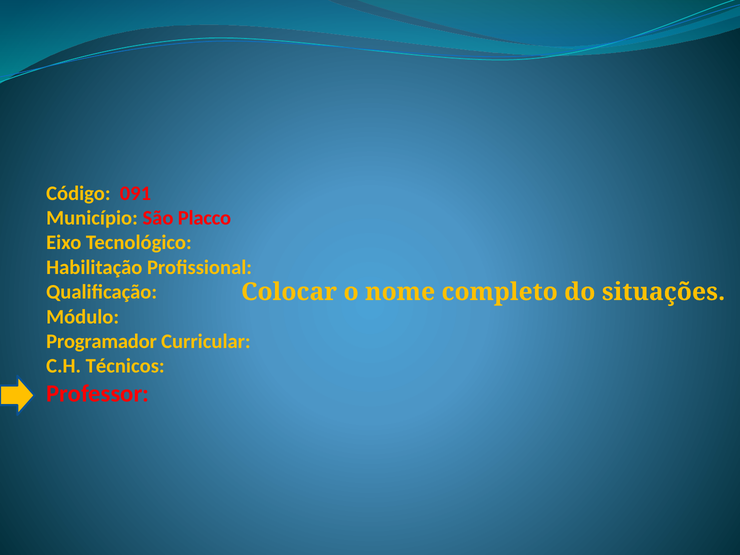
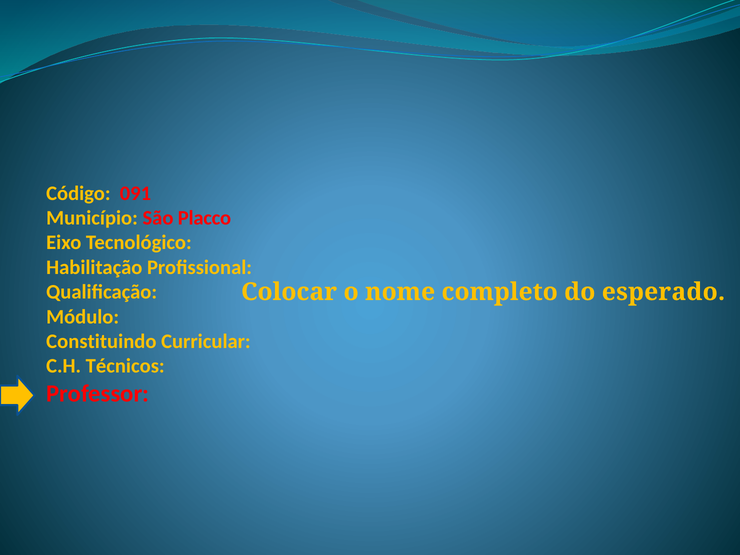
situações: situações -> esperado (663, 292)
Programador: Programador -> Constituindo (101, 341)
